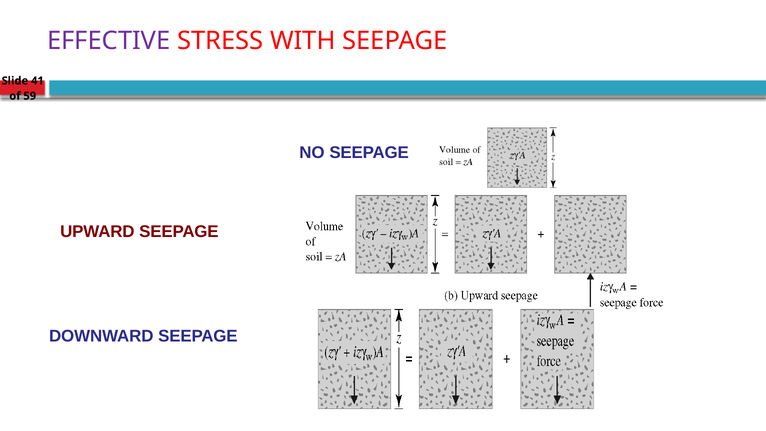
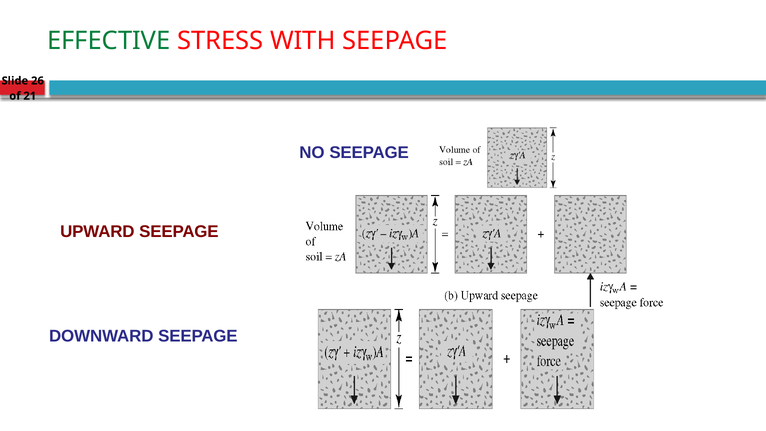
EFFECTIVE colour: purple -> green (109, 41)
41: 41 -> 26 (37, 81)
59: 59 -> 21 (30, 96)
